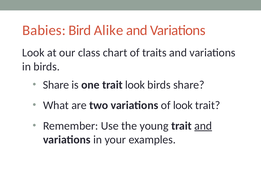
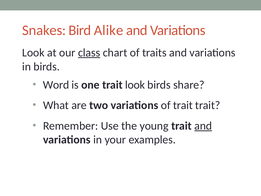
Babies: Babies -> Snakes (44, 30)
class underline: none -> present (89, 53)
Share: Share -> Word (56, 85)
of look: look -> trait (183, 105)
